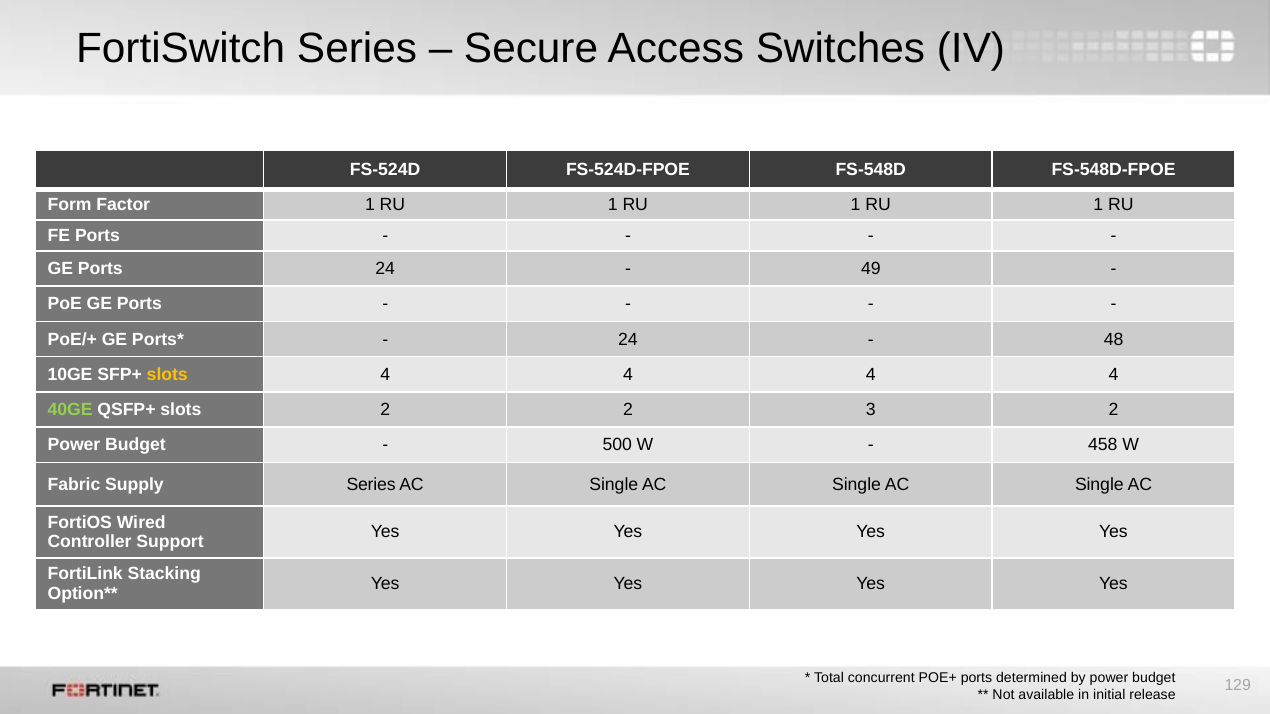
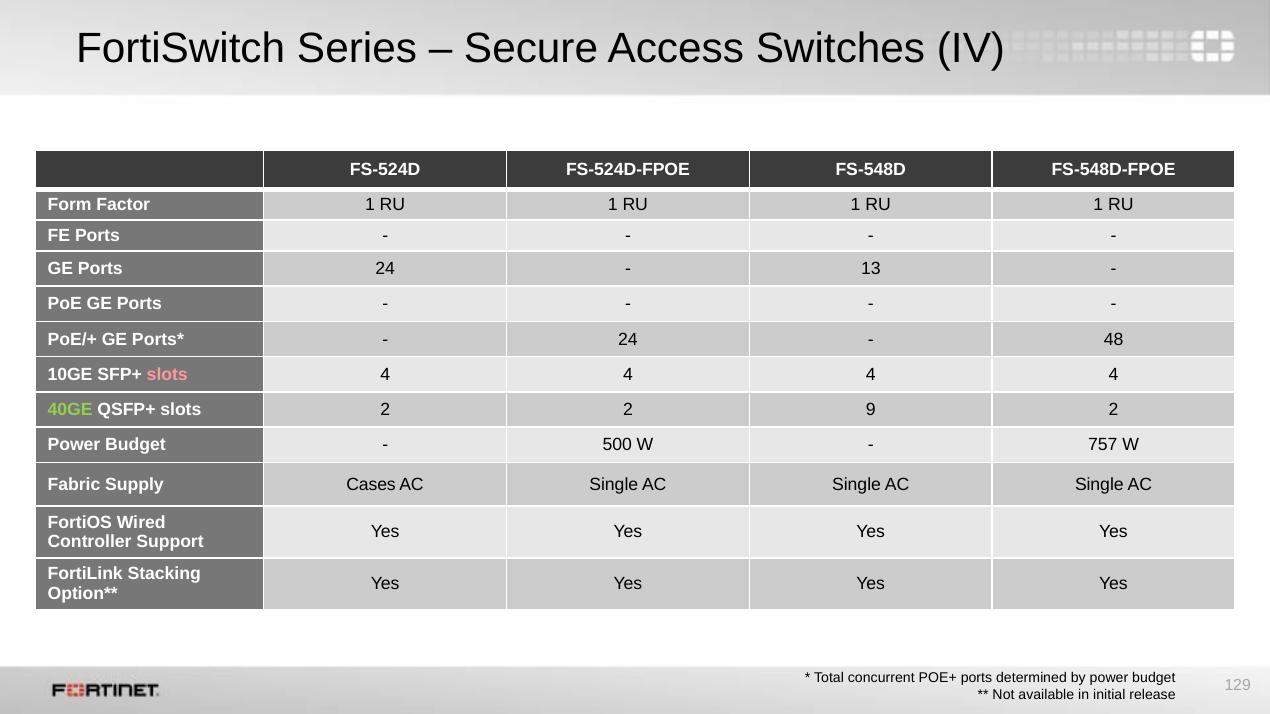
49: 49 -> 13 (871, 269)
slots colour: yellow -> pink (167, 375)
3: 3 -> 9 (871, 410)
458: 458 -> 757 (1103, 445)
Supply Series: Series -> Cases (371, 485)
